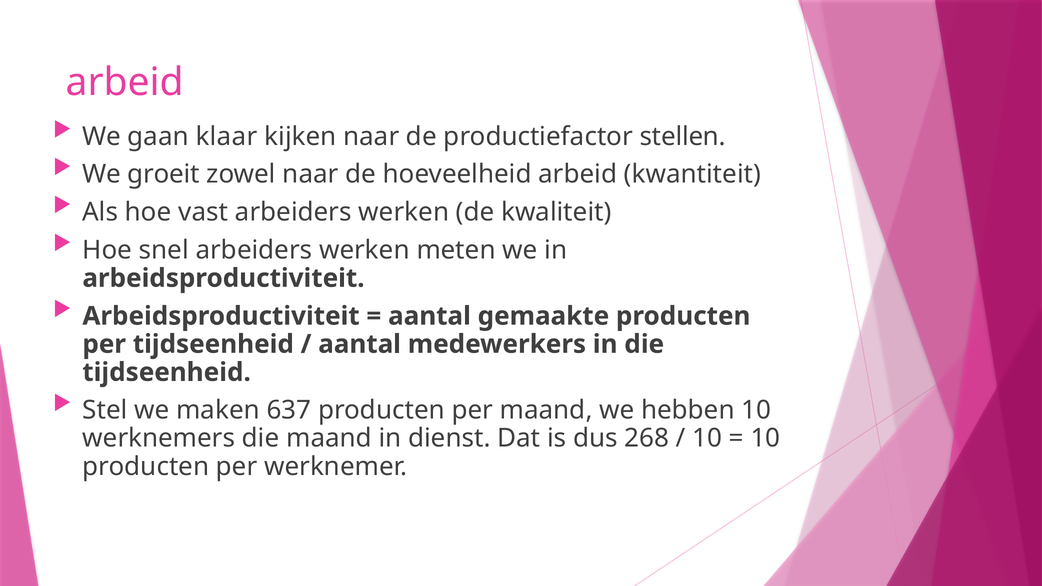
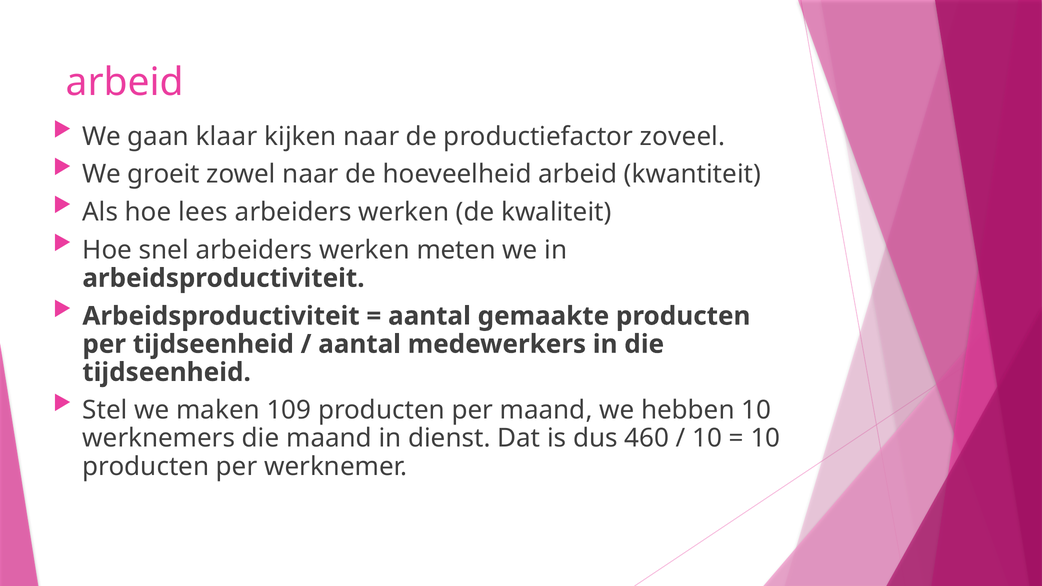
stellen: stellen -> zoveel (683, 137)
vast: vast -> lees (203, 212)
637: 637 -> 109 (289, 410)
268: 268 -> 460 (647, 438)
